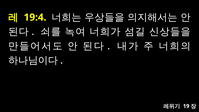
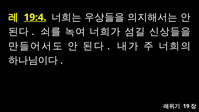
19:4 underline: none -> present (35, 17)
